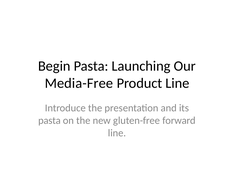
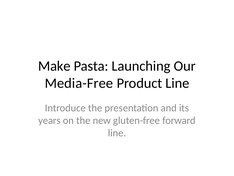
Begin: Begin -> Make (54, 66)
pasta: pasta -> years (49, 120)
